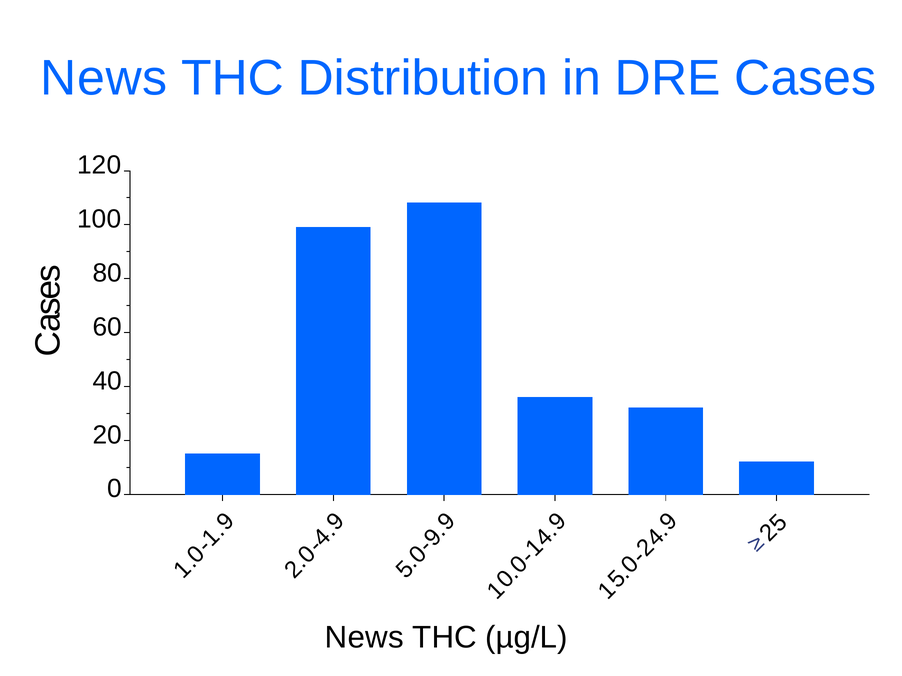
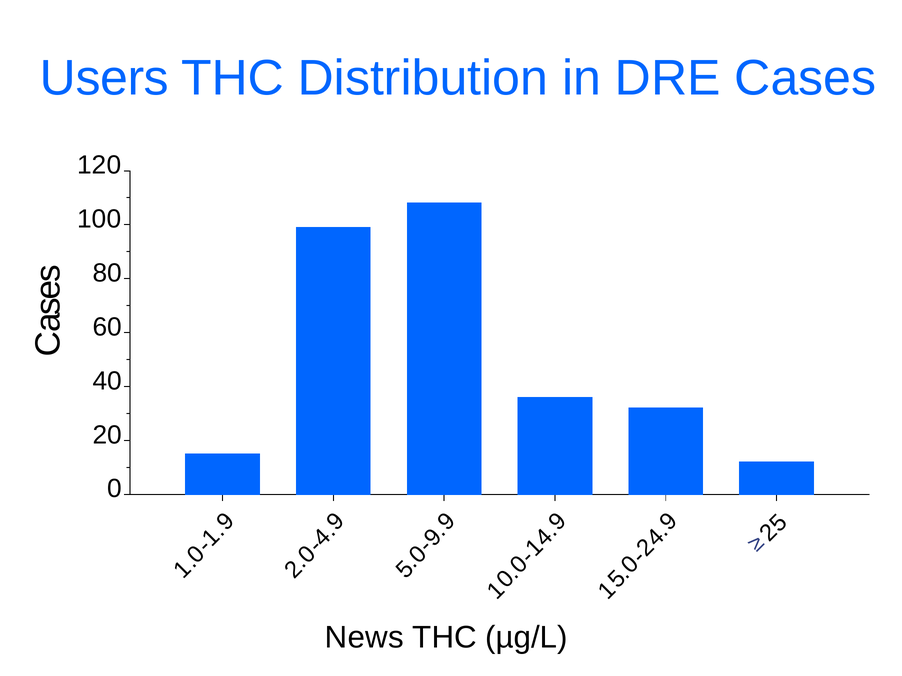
News: News -> Users (104, 78)
